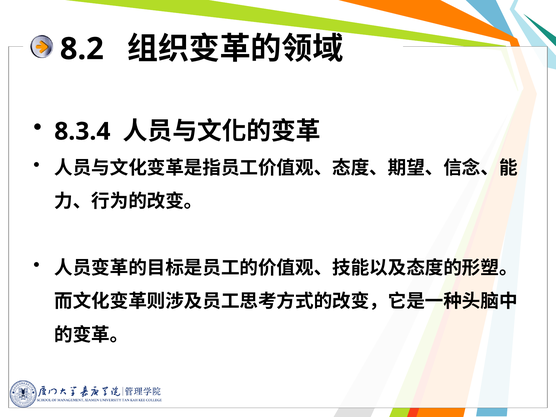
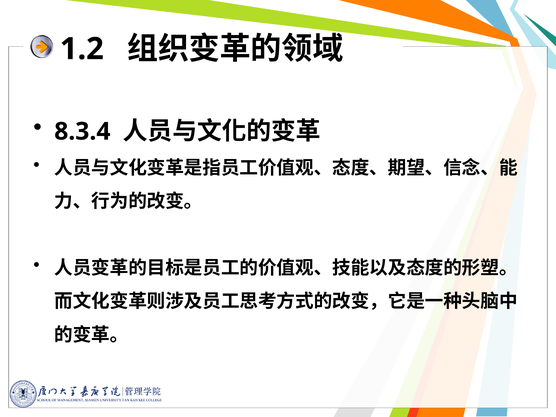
8.2: 8.2 -> 1.2 (82, 49)
